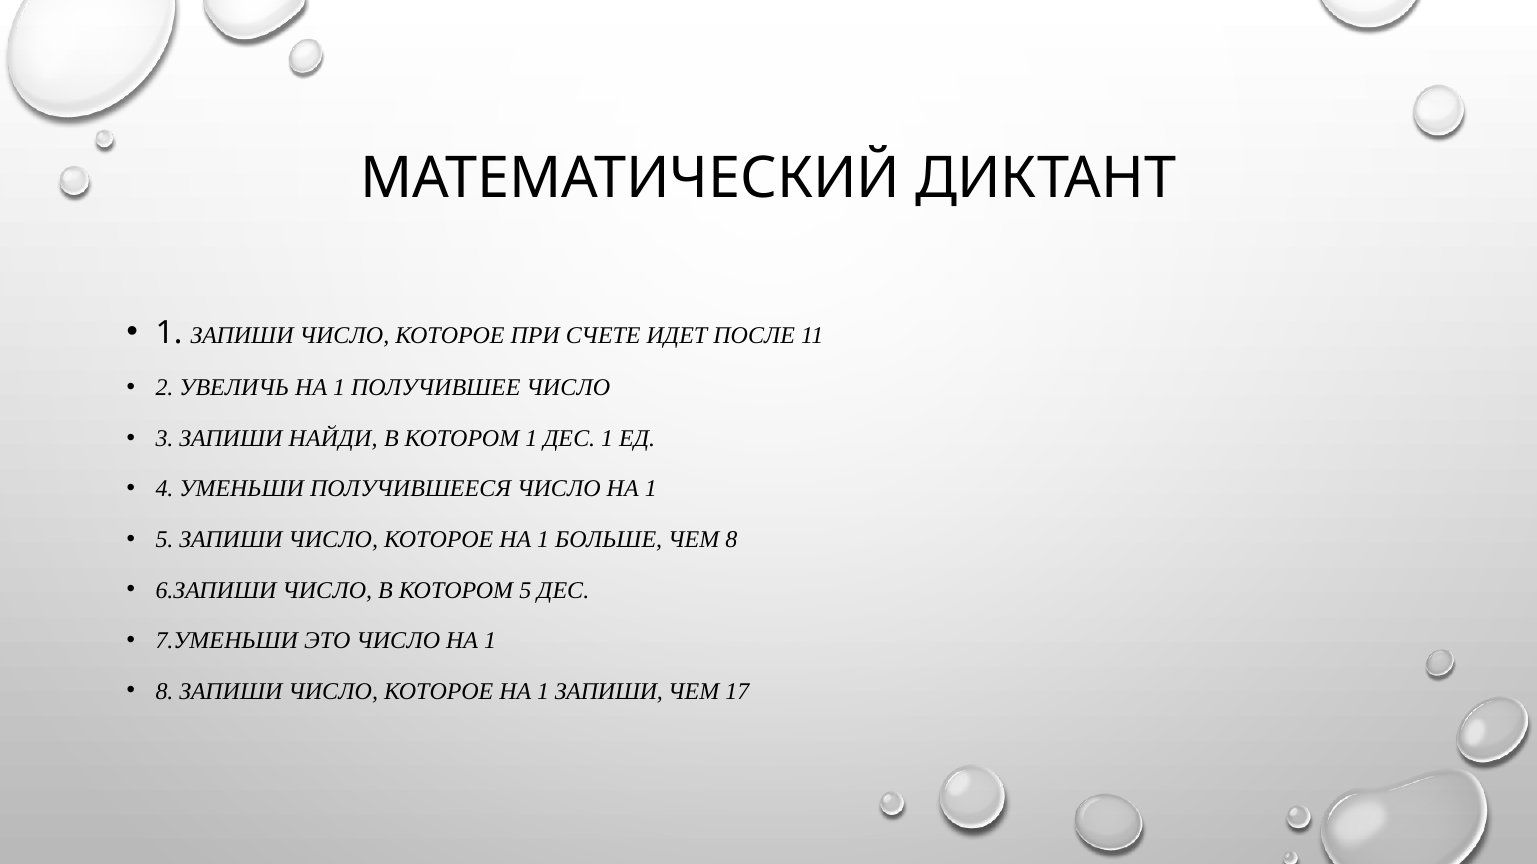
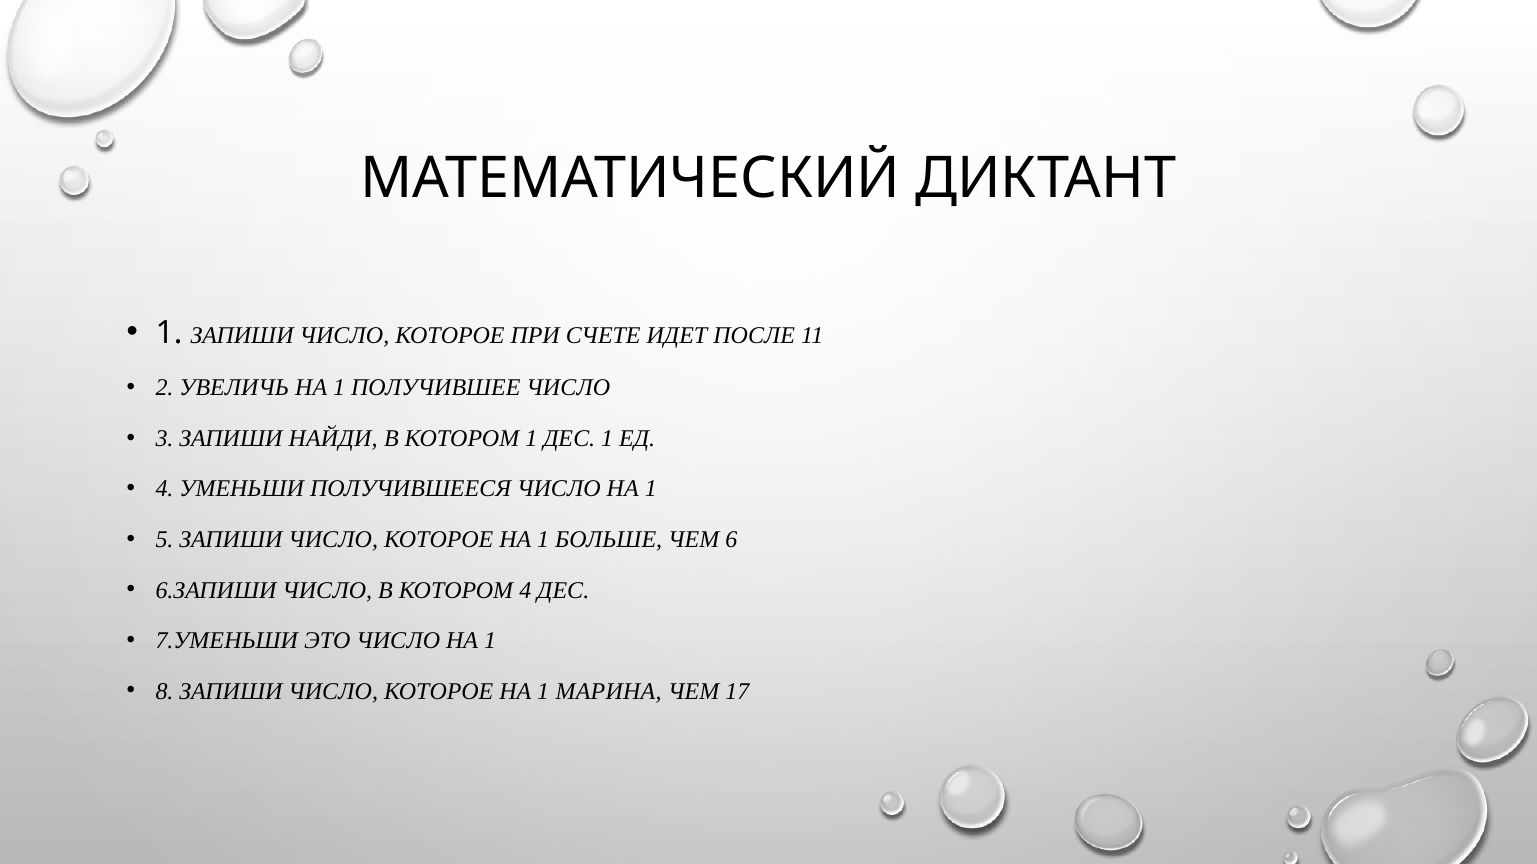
ЧЕМ 8: 8 -> 6 (731, 540)
КОТОРОМ 5: 5 -> 4 (525, 591)
НА 1 ЗАПИШИ: ЗАПИШИ -> МАРИНА (609, 692)
